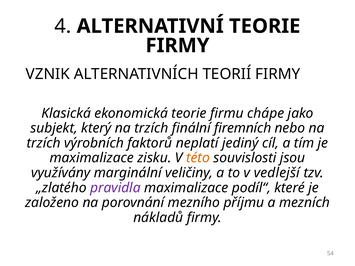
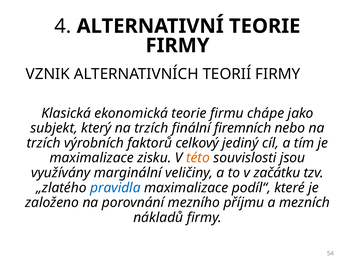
neplatí: neplatí -> celkový (197, 143)
vedlejší: vedlejší -> začátku (277, 173)
pravidla colour: purple -> blue (115, 188)
